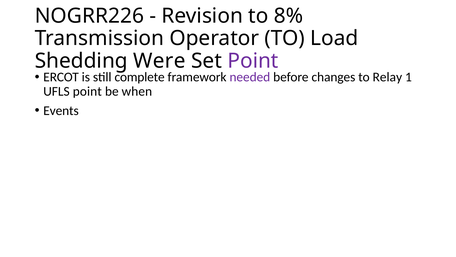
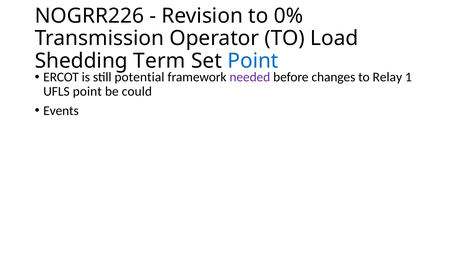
8%: 8% -> 0% (289, 16)
Were: Were -> Term (159, 61)
Point colour: purple -> blue (253, 61)
complete: complete -> potential (139, 77)
when: when -> could (137, 91)
